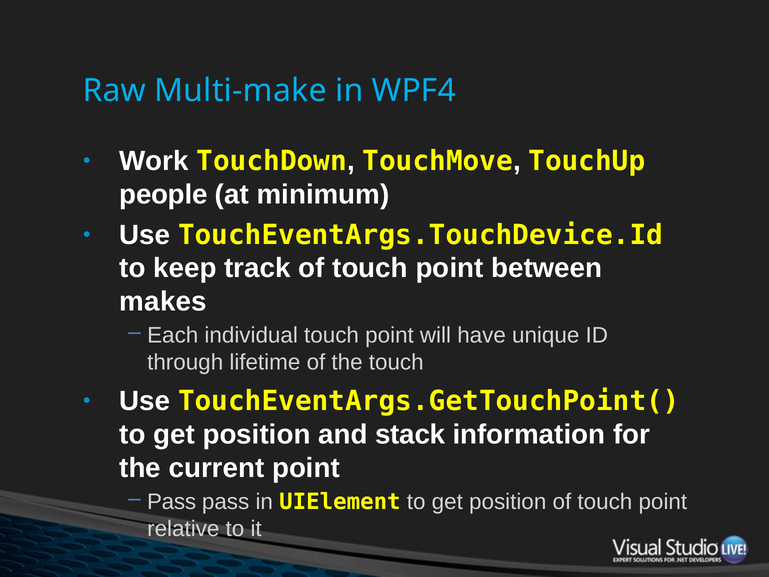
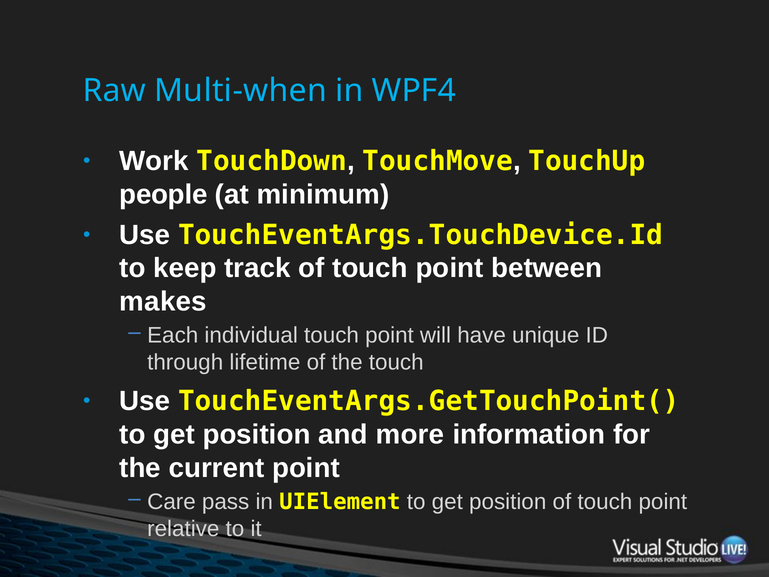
Multi-make: Multi-make -> Multi-when (240, 90)
stack: stack -> more (410, 434)
Pass: Pass -> Care (171, 502)
